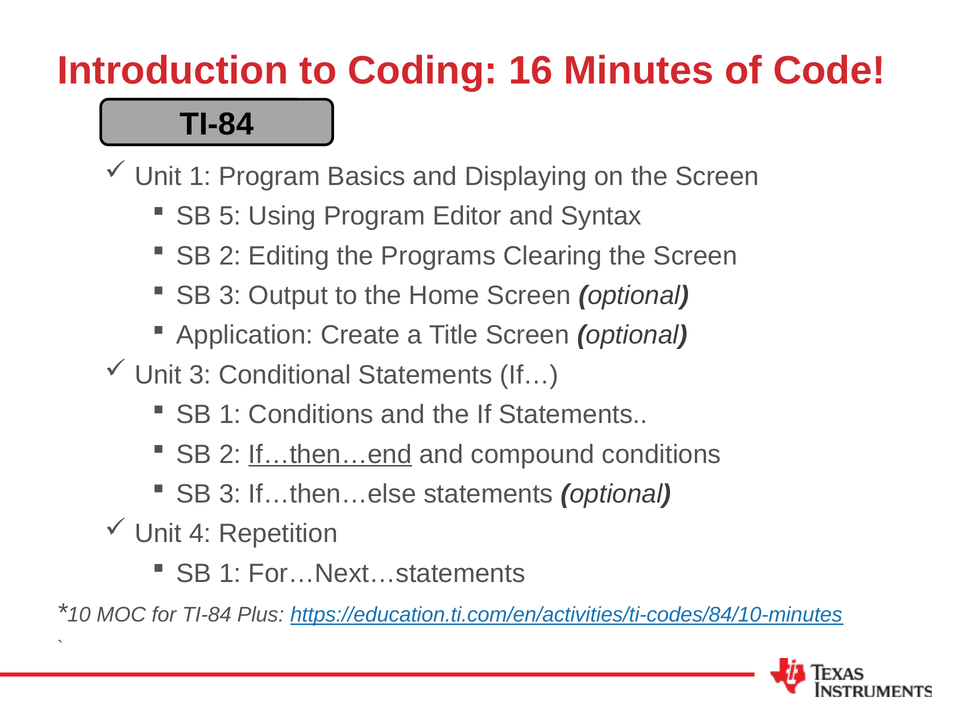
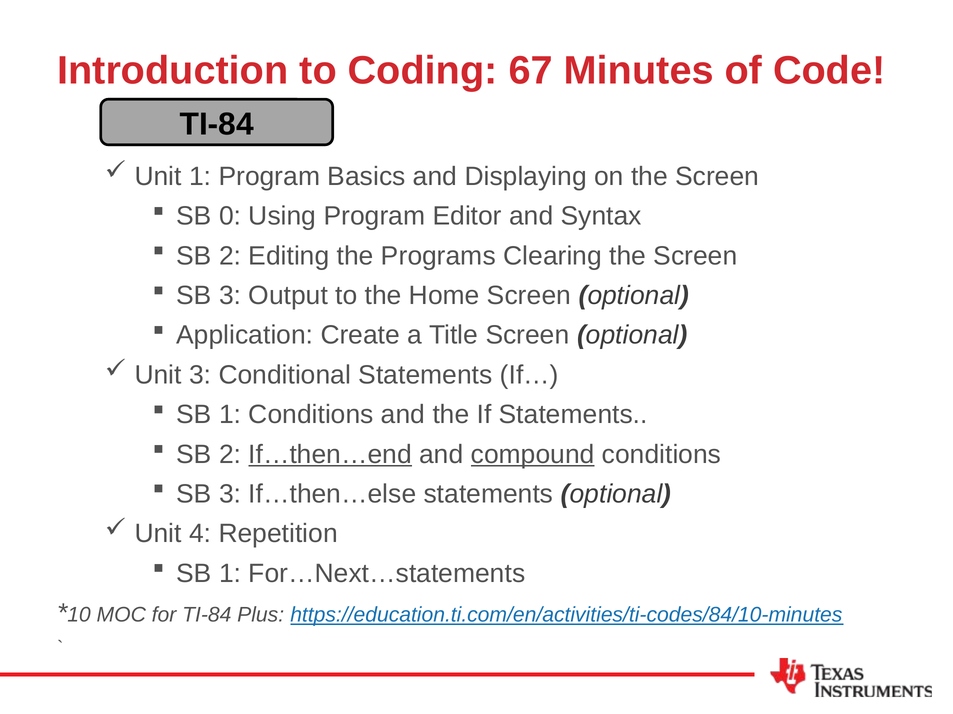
16: 16 -> 67 (531, 70)
5: 5 -> 0 (230, 216)
compound underline: none -> present (533, 455)
